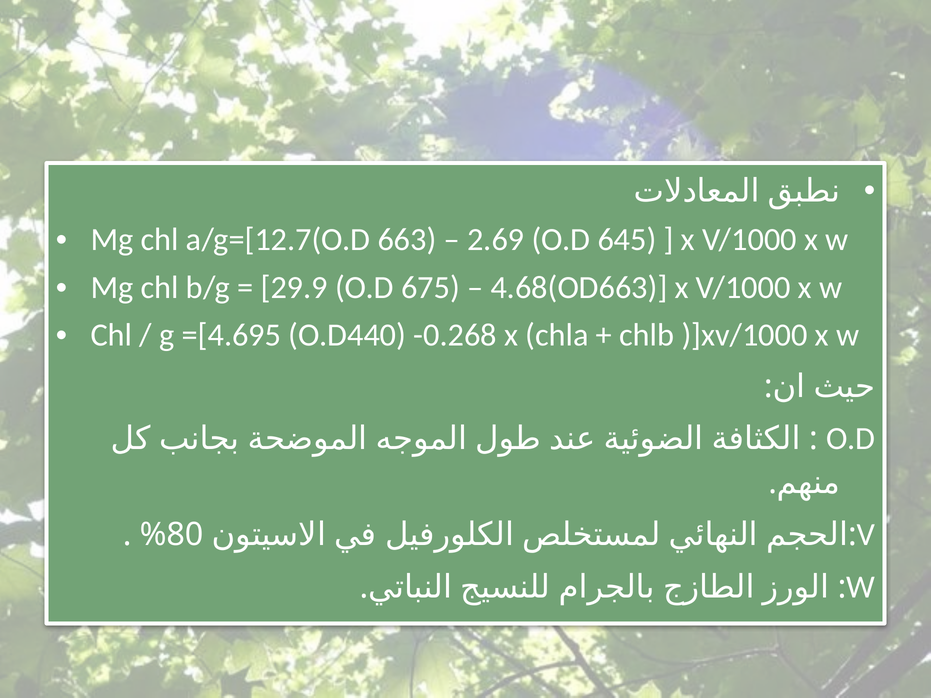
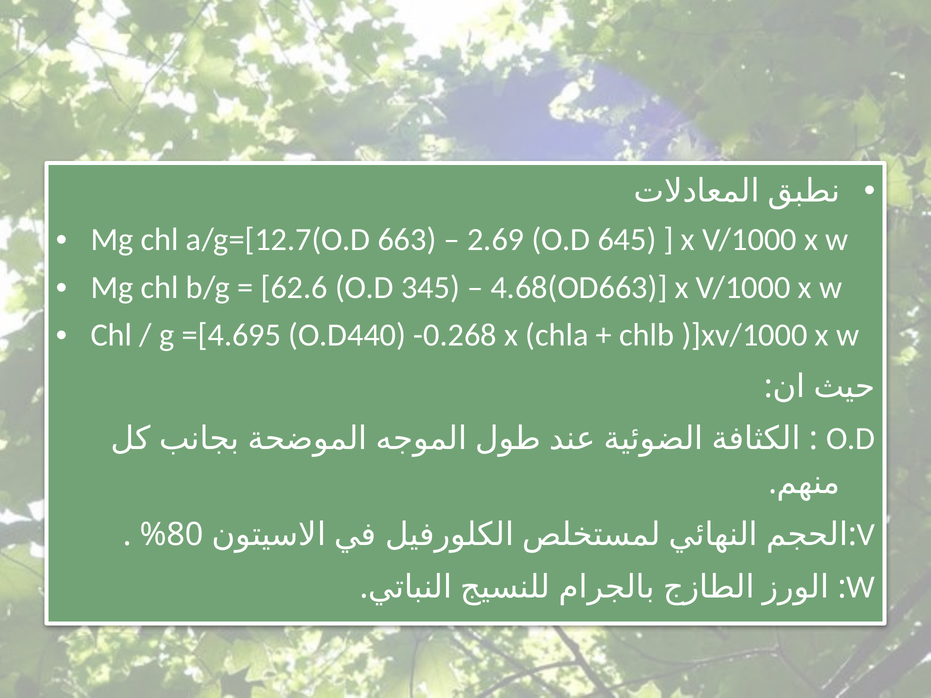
29.9: 29.9 -> 62.6 (294, 288)
675: 675 -> 345 (430, 288)
